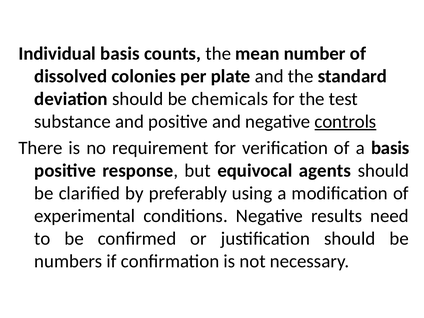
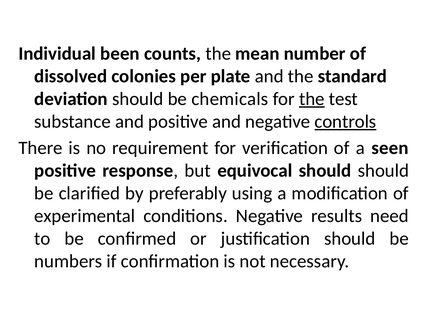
Individual basis: basis -> been (120, 54)
the underline: none -> present (312, 99)
a basis: basis -> seen (390, 148)
equivocal agents: agents -> should (325, 171)
